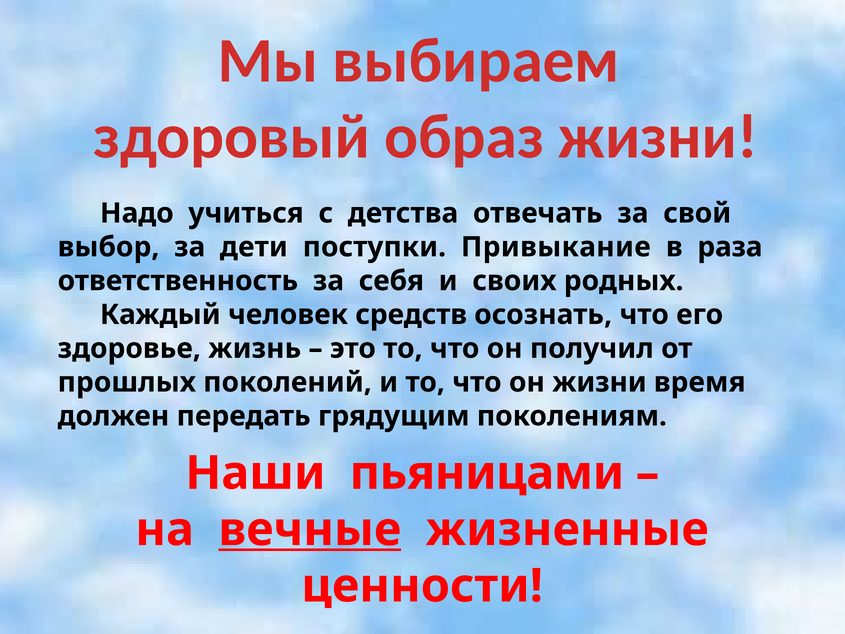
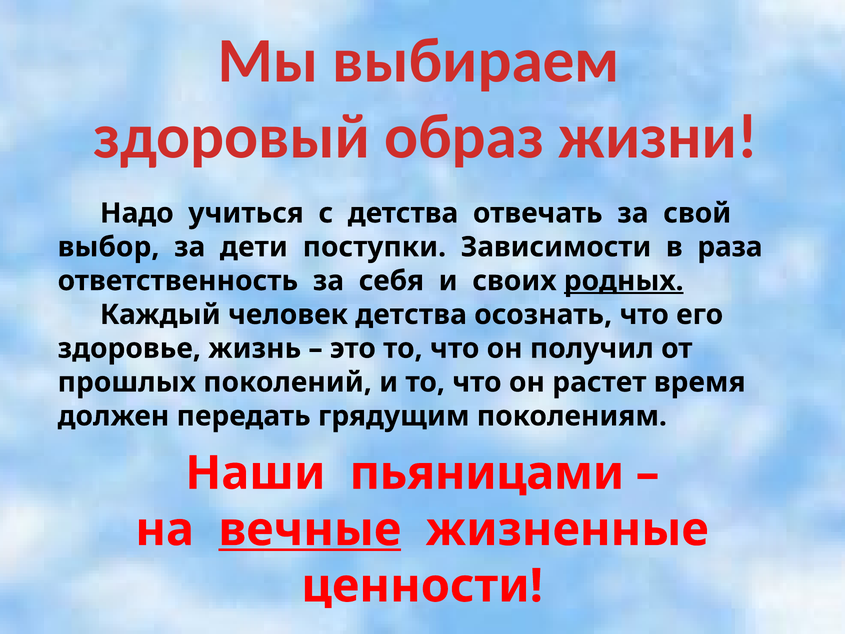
Привыкание: Привыкание -> Зависимости (556, 247)
родных underline: none -> present (624, 281)
человек средств: средств -> детства (411, 315)
он жизни: жизни -> растет (599, 382)
